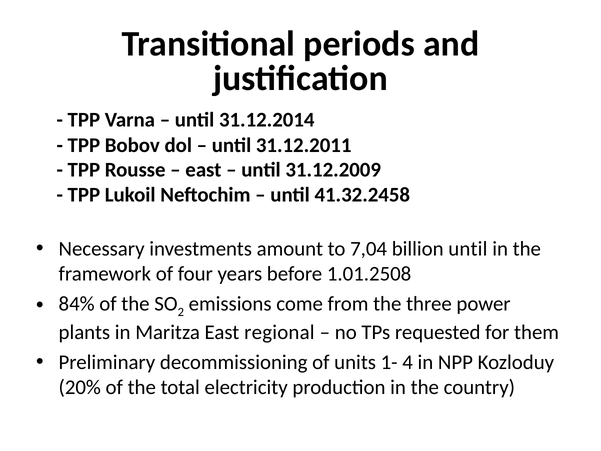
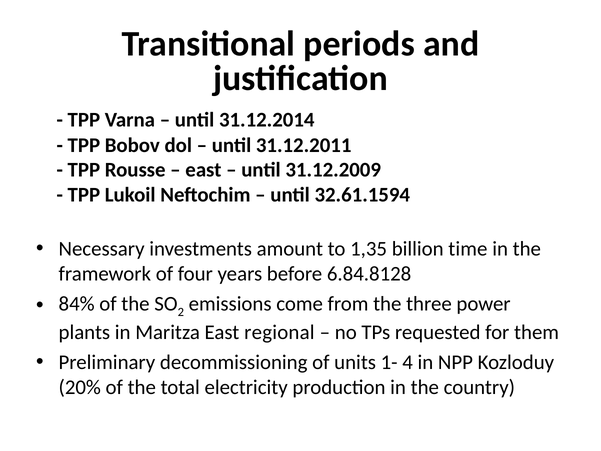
41.32.2458: 41.32.2458 -> 32.61.1594 (362, 195)
7,04: 7,04 -> 1,35 (369, 249)
billion until: until -> time (468, 249)
1.01.2508: 1.01.2508 -> 6.84.8128 (369, 274)
